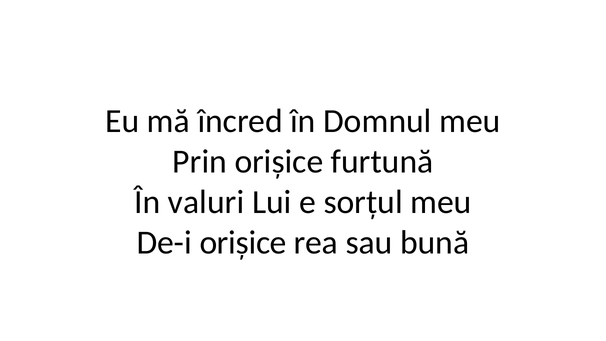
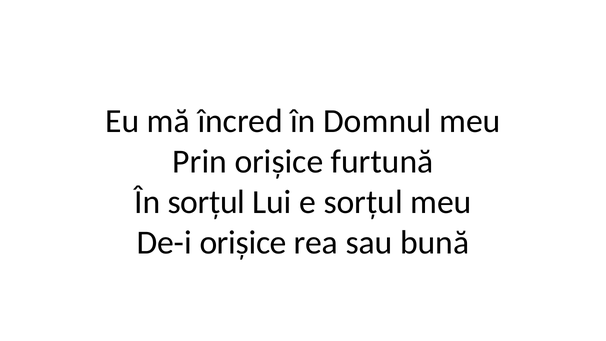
În valuri: valuri -> sorțul (206, 202)
